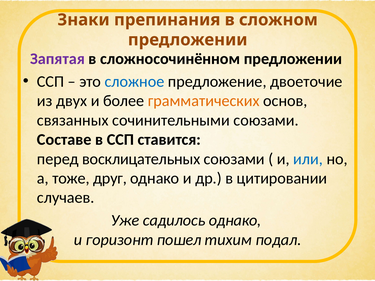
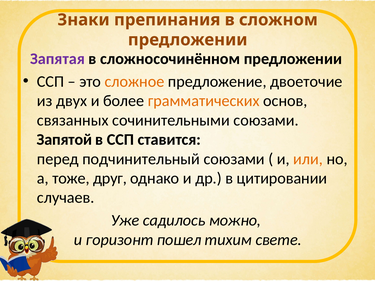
сложное colour: blue -> orange (134, 82)
Составе: Составе -> Запятой (64, 140)
восклицательных: восклицательных -> подчинительный (141, 159)
или colour: blue -> orange (308, 159)
садилось однако: однако -> можно (235, 221)
подал: подал -> свете (279, 240)
